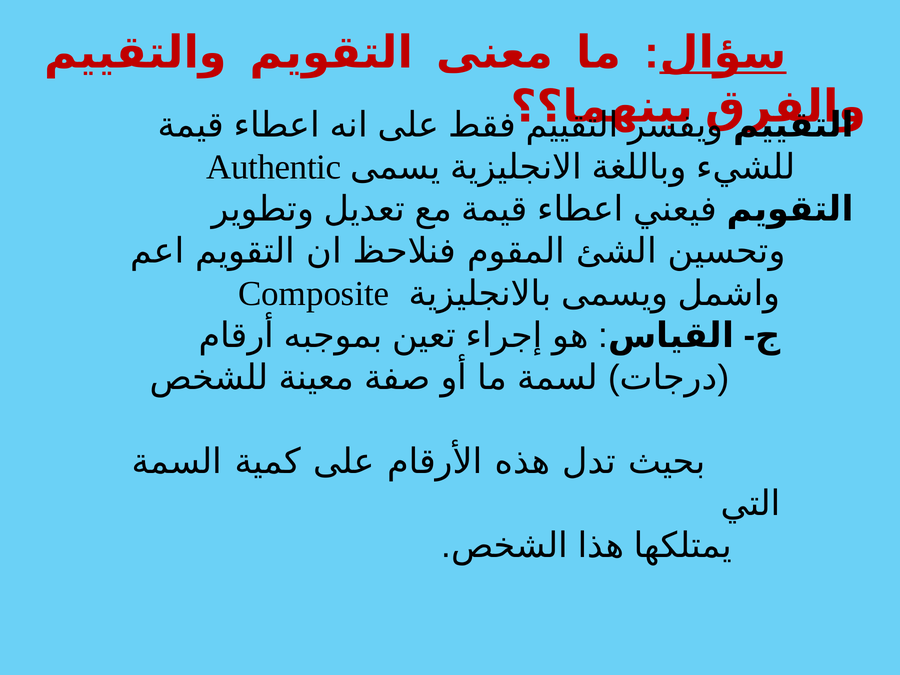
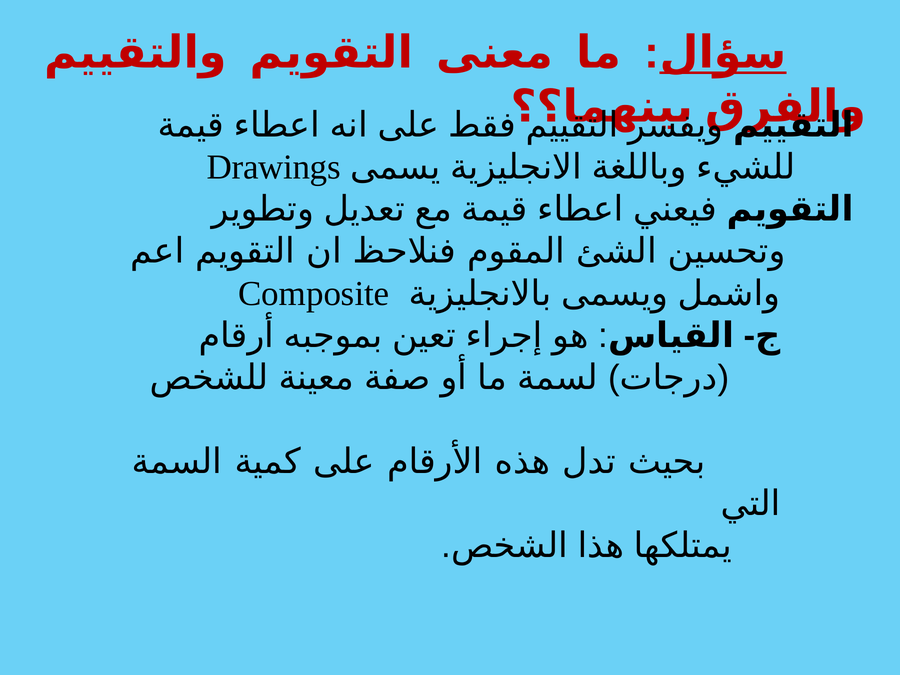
Authentic: Authentic -> Drawings (274, 167)
